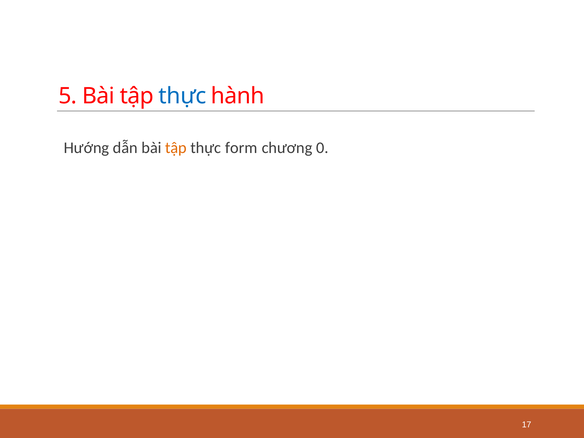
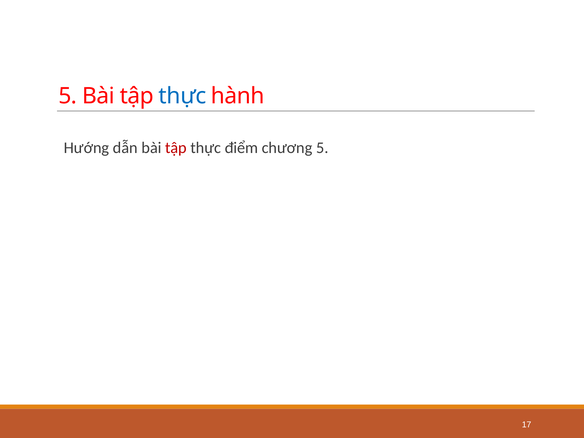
tập colour: orange -> red (176, 148)
form: form -> điểm (241, 148)
chương 0: 0 -> 5 (322, 148)
